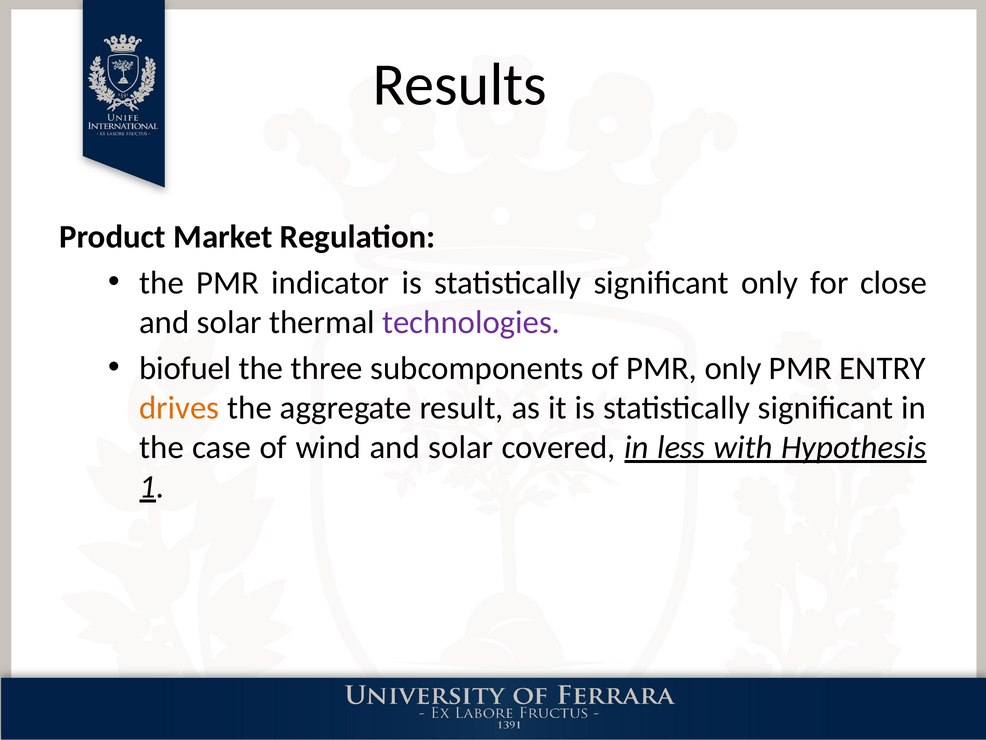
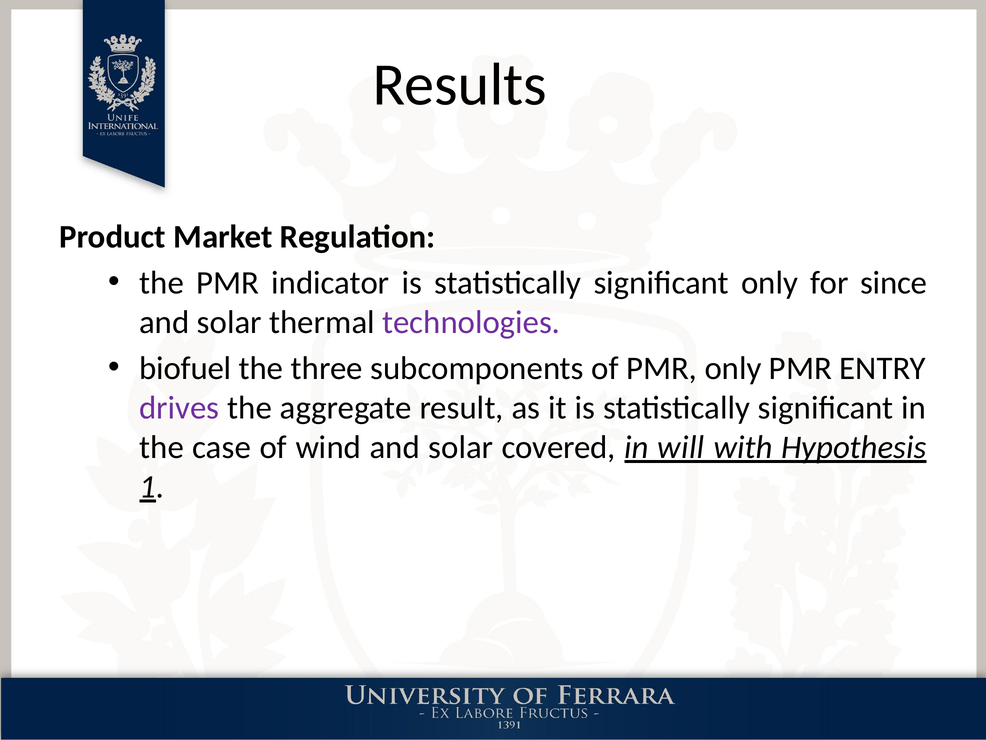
close: close -> since (894, 283)
drives colour: orange -> purple (179, 408)
less: less -> will (681, 447)
